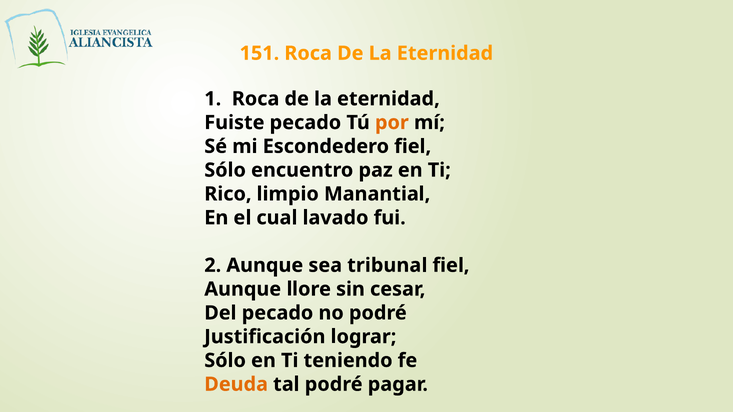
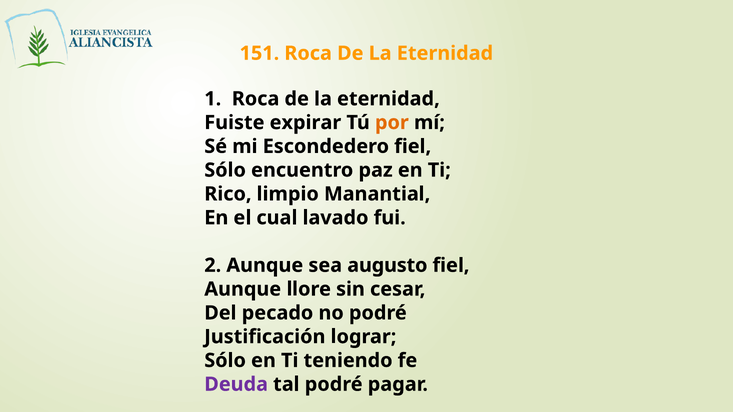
Fuiste pecado: pecado -> expirar (305, 123)
tribunal: tribunal -> augusto (387, 266)
Deuda colour: orange -> purple (236, 385)
